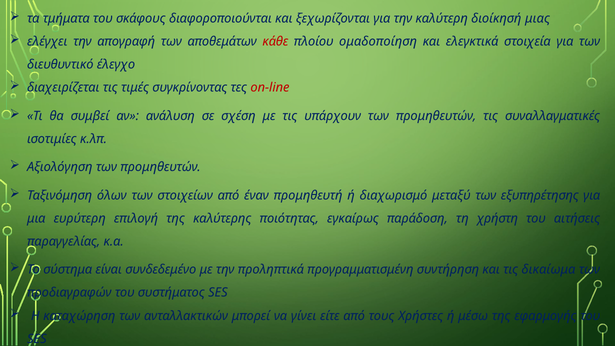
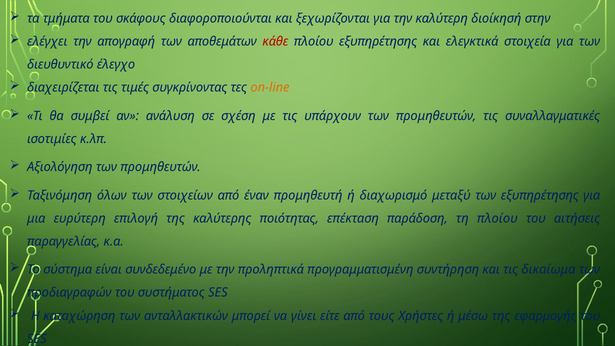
μιας: μιας -> στην (538, 19)
πλοίου ομαδοποίηση: ομαδοποίηση -> εξυπηρέτησης (378, 42)
on-line colour: red -> orange (270, 88)
εγκαίρως: εγκαίρως -> επέκταση (353, 218)
τη χρήστη: χρήστη -> πλοίου (497, 218)
